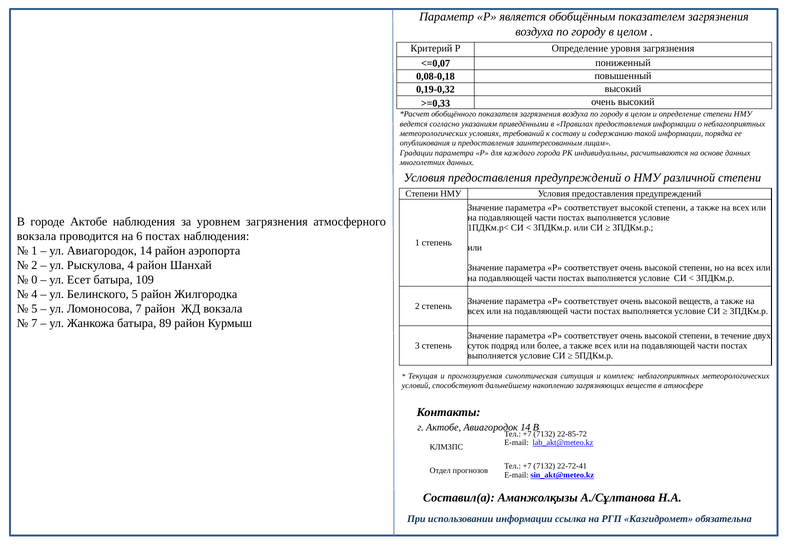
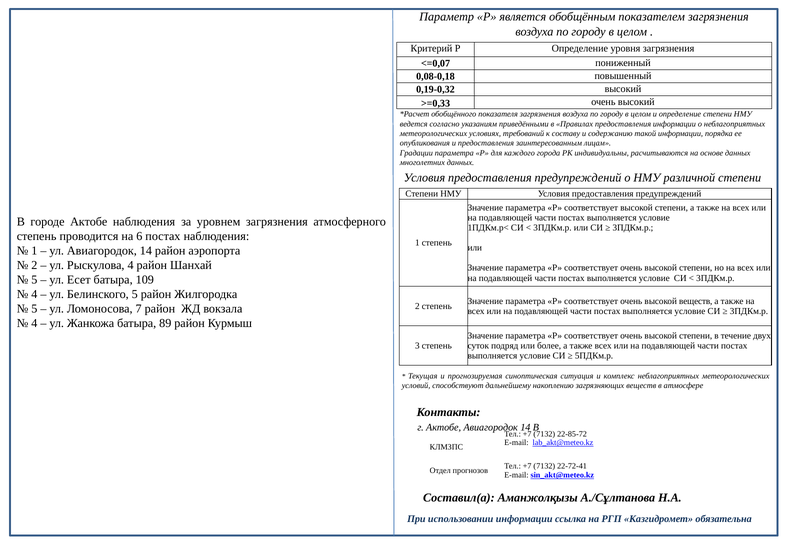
вокзала: вокзала -> степень (37, 236)
0: 0 -> 5 (34, 280)
7: 7 -> 4 (34, 324)
